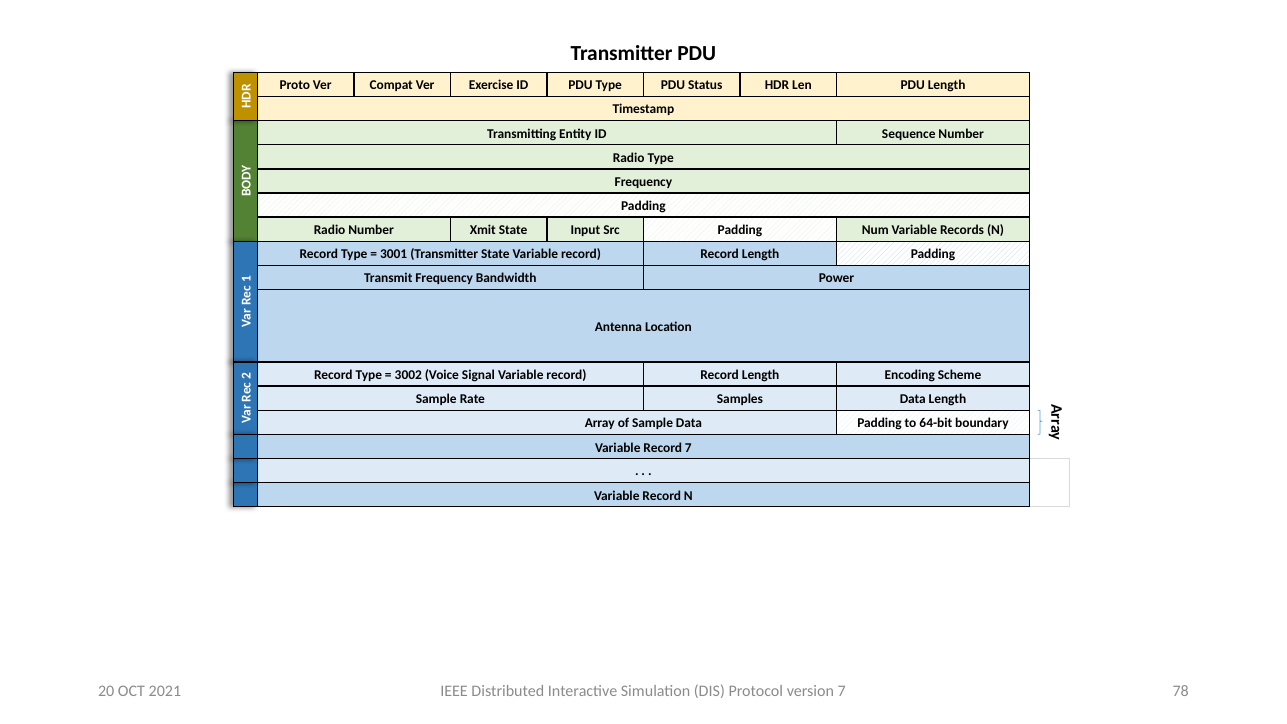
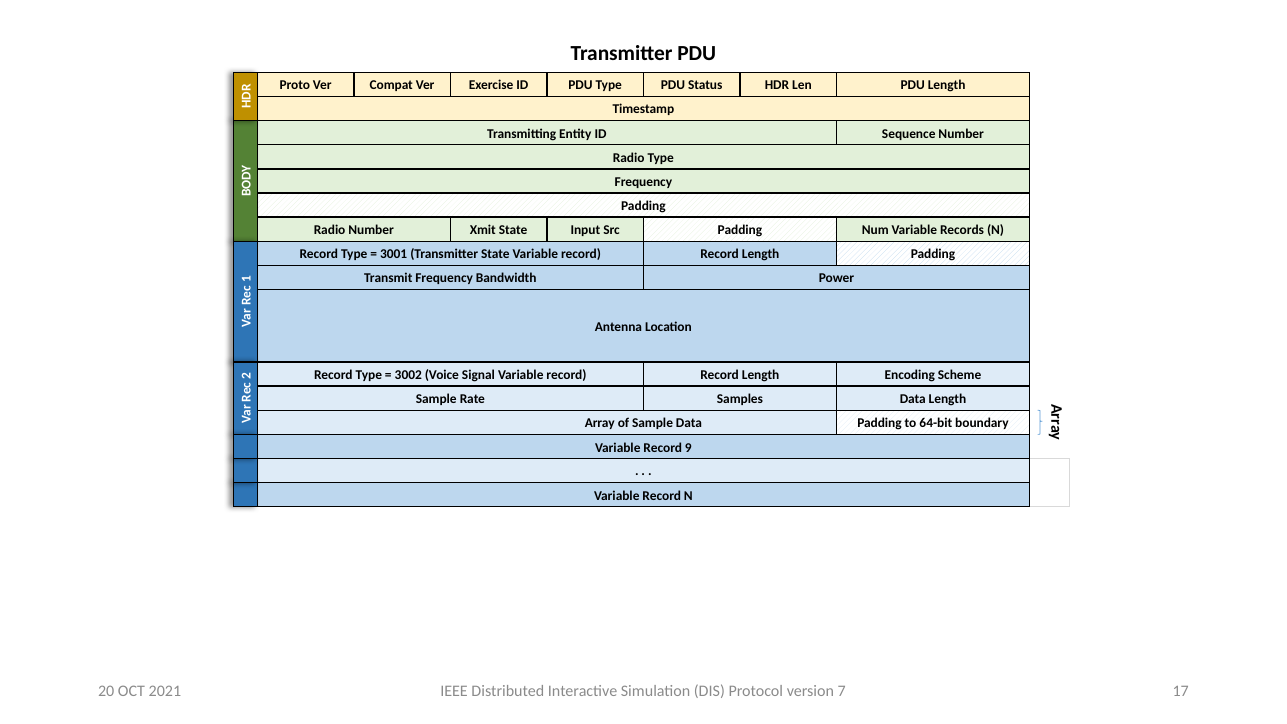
Record 7: 7 -> 9 (688, 448)
78: 78 -> 17 (1181, 691)
